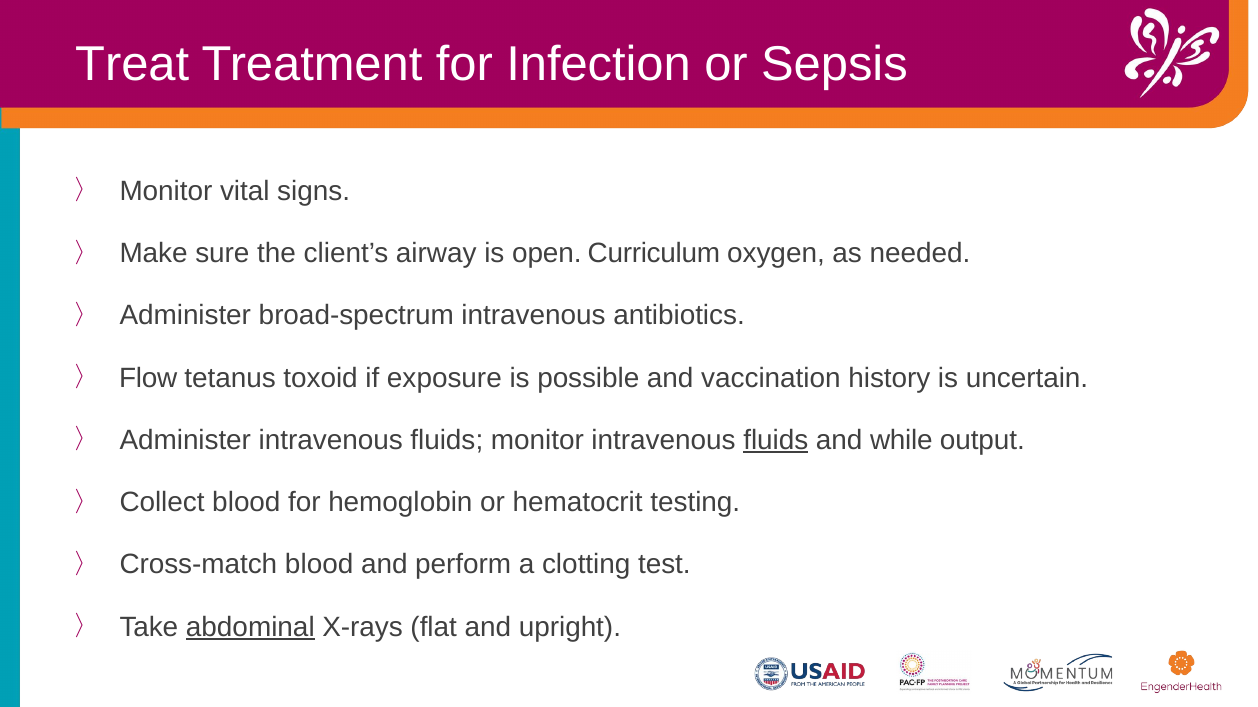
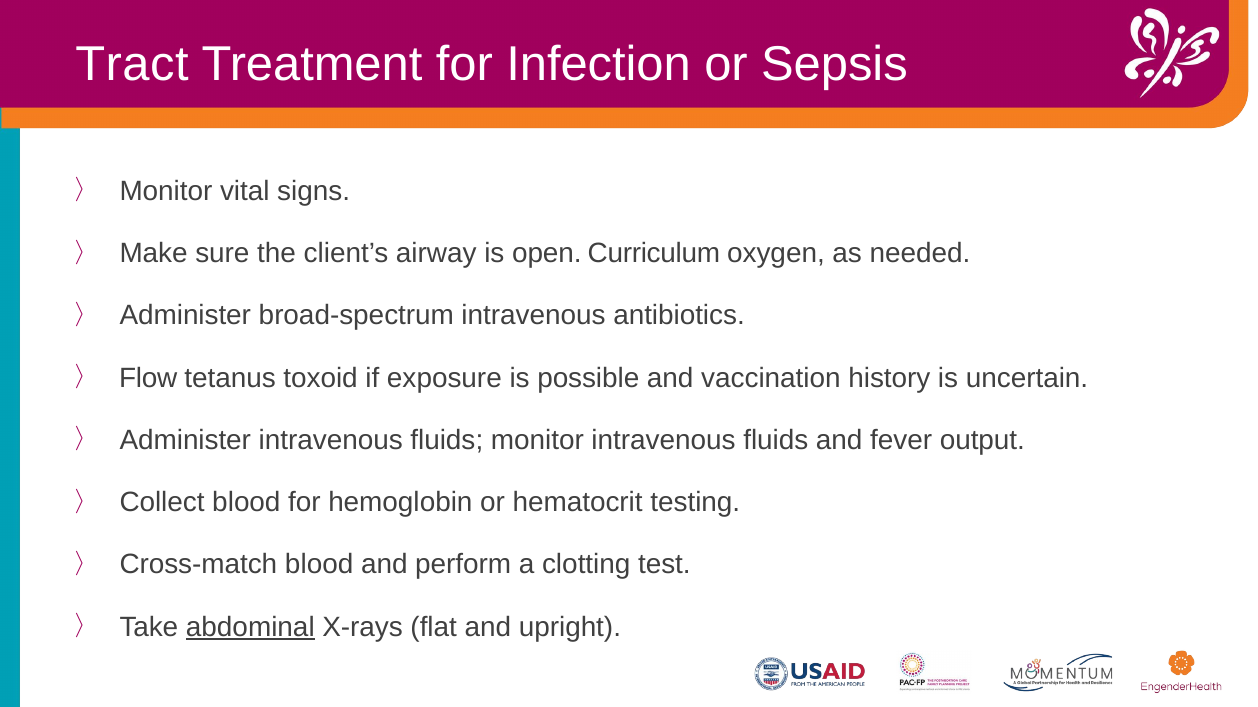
Treat: Treat -> Tract (132, 65)
fluids underline: present -> none (776, 441)
while: while -> fever (901, 441)
